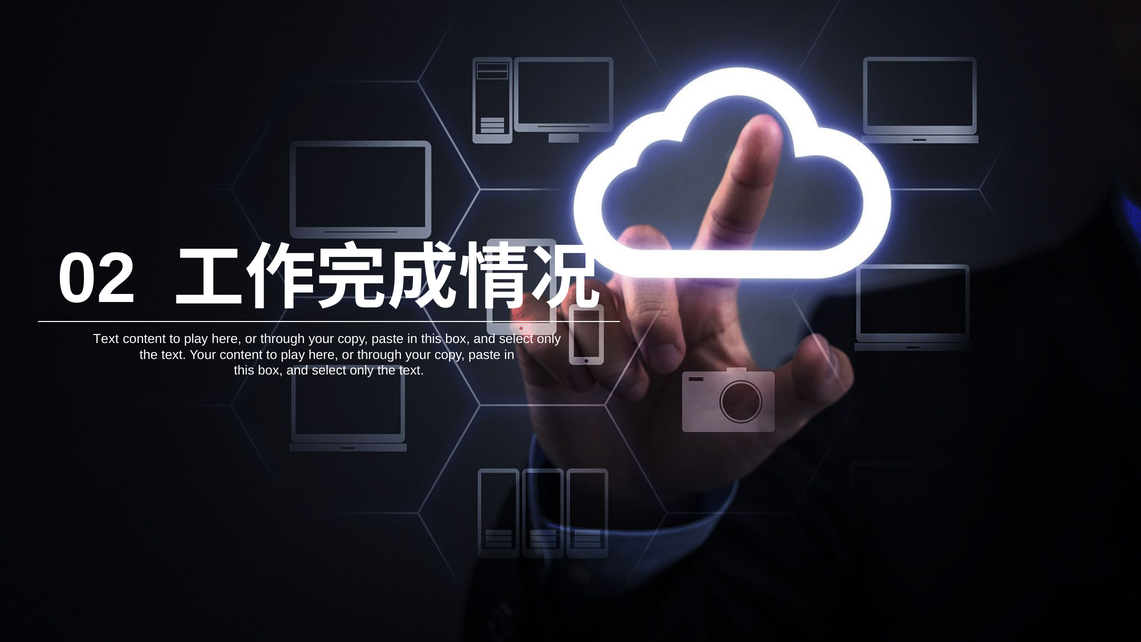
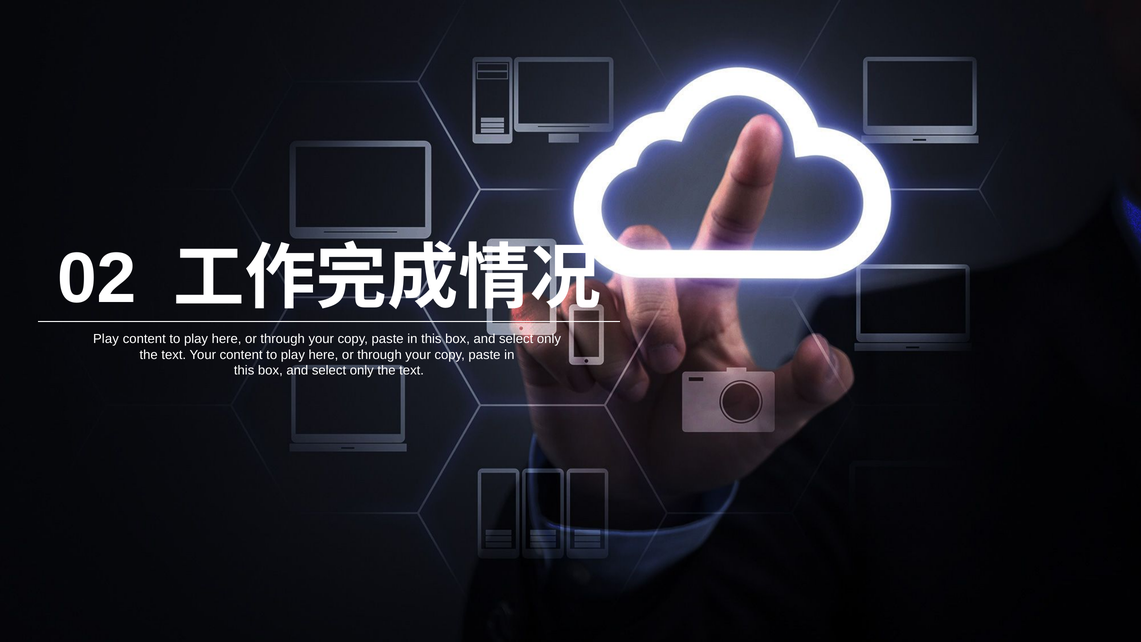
Text: Text -> Play (106, 339)
